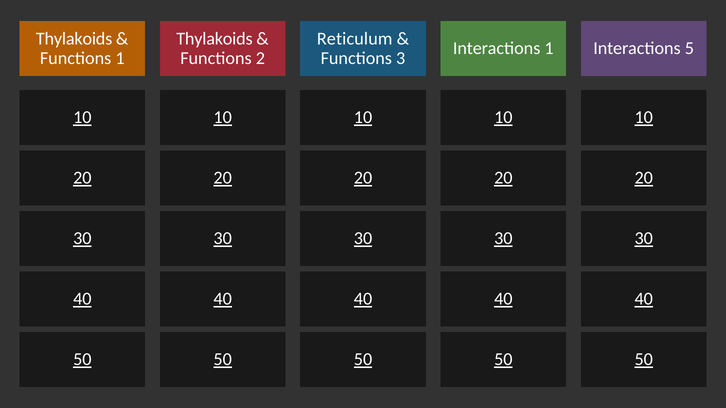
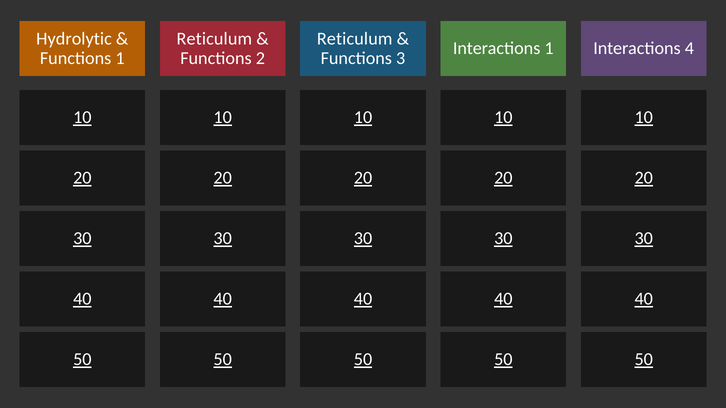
Thylakoids: Thylakoids -> Hydrolytic (74, 39)
Thylakoids: Thylakoids -> Reticulum (214, 39)
5: 5 -> 4 (689, 48)
